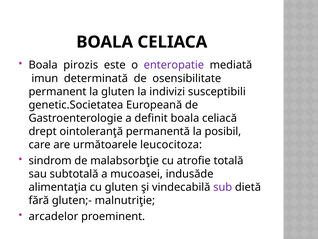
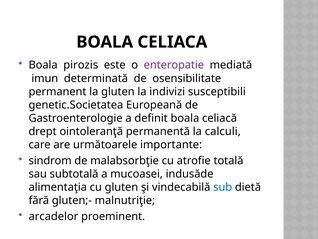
posibil: posibil -> calculi (223, 131)
leucocitoza: leucocitoza -> importante (171, 144)
sub colour: purple -> blue (223, 187)
